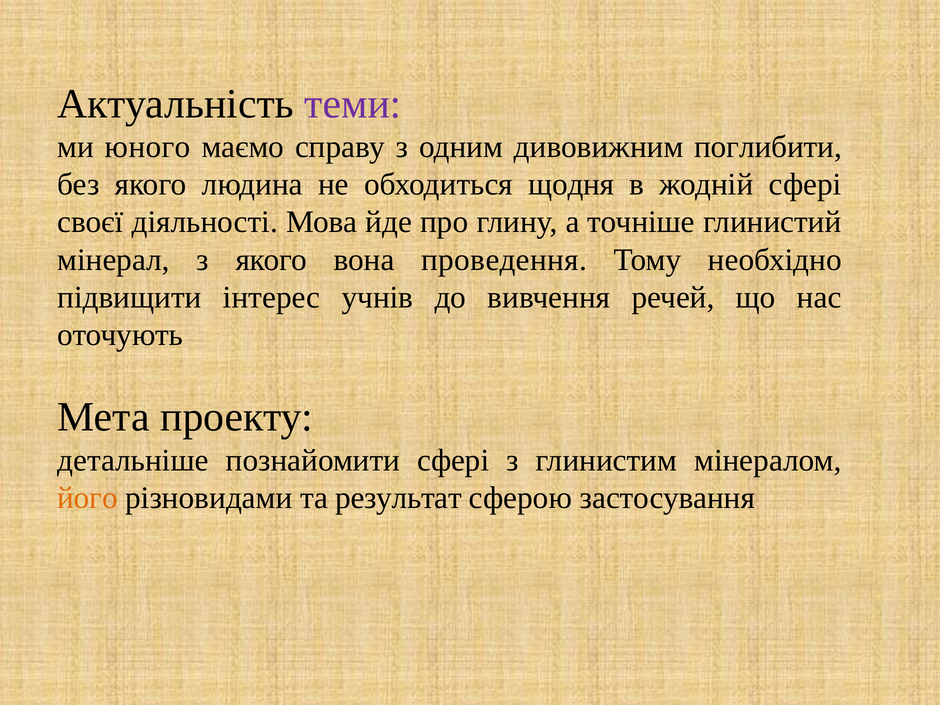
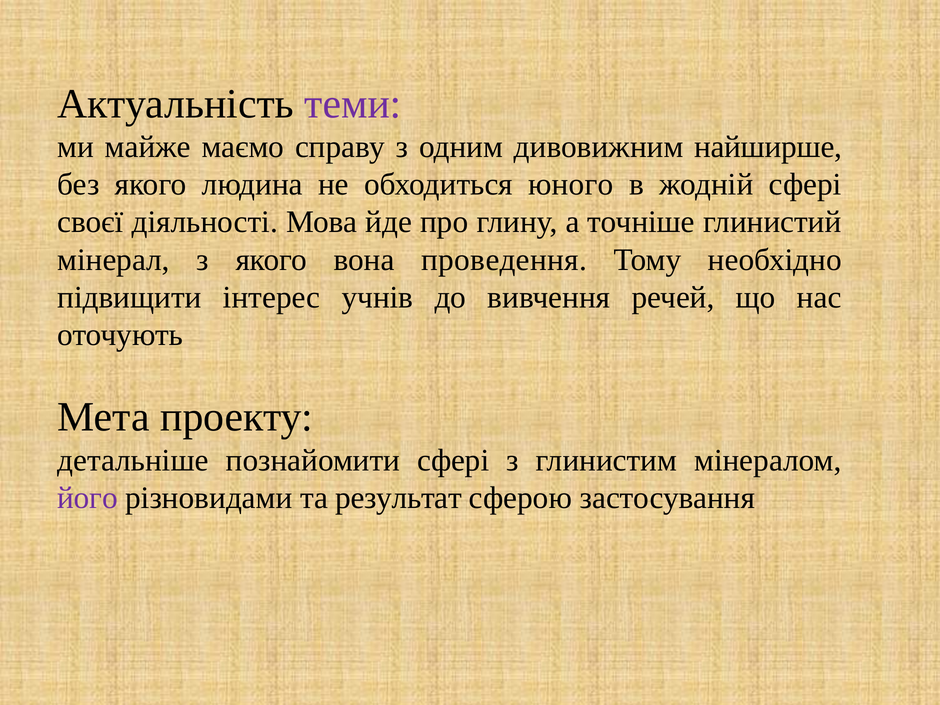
юного: юного -> майже (148, 147)
поглибити: поглибити -> найширше (768, 147)
щодня: щодня -> юного (571, 185)
його colour: orange -> purple (88, 498)
